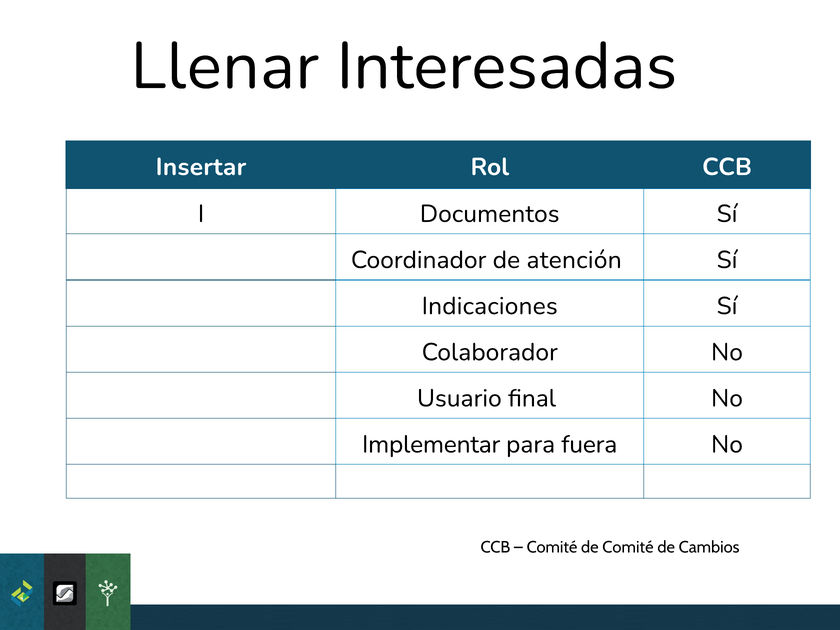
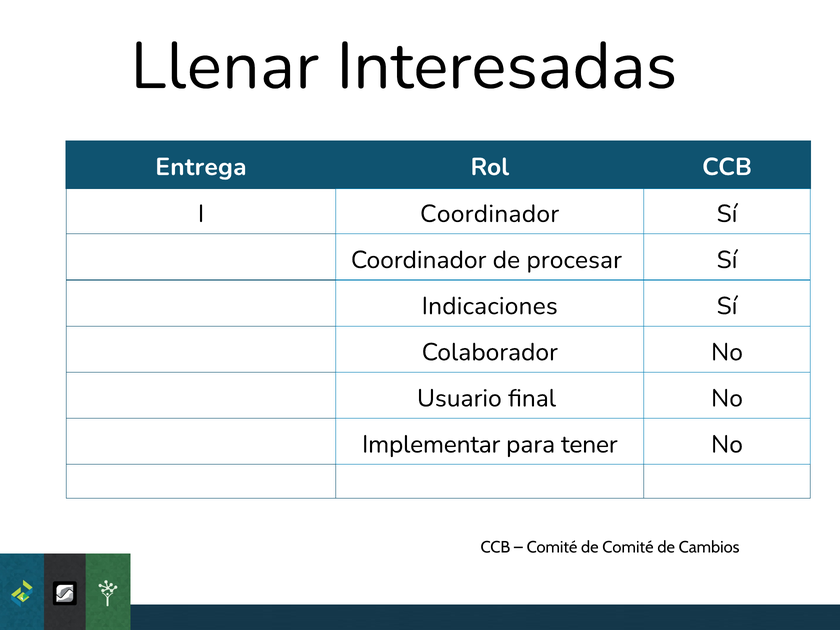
Insertar: Insertar -> Entrega (201, 167)
I Documentos: Documentos -> Coordinador (490, 214)
atención: atención -> procesar (574, 260)
fuera: fuera -> tener (589, 444)
